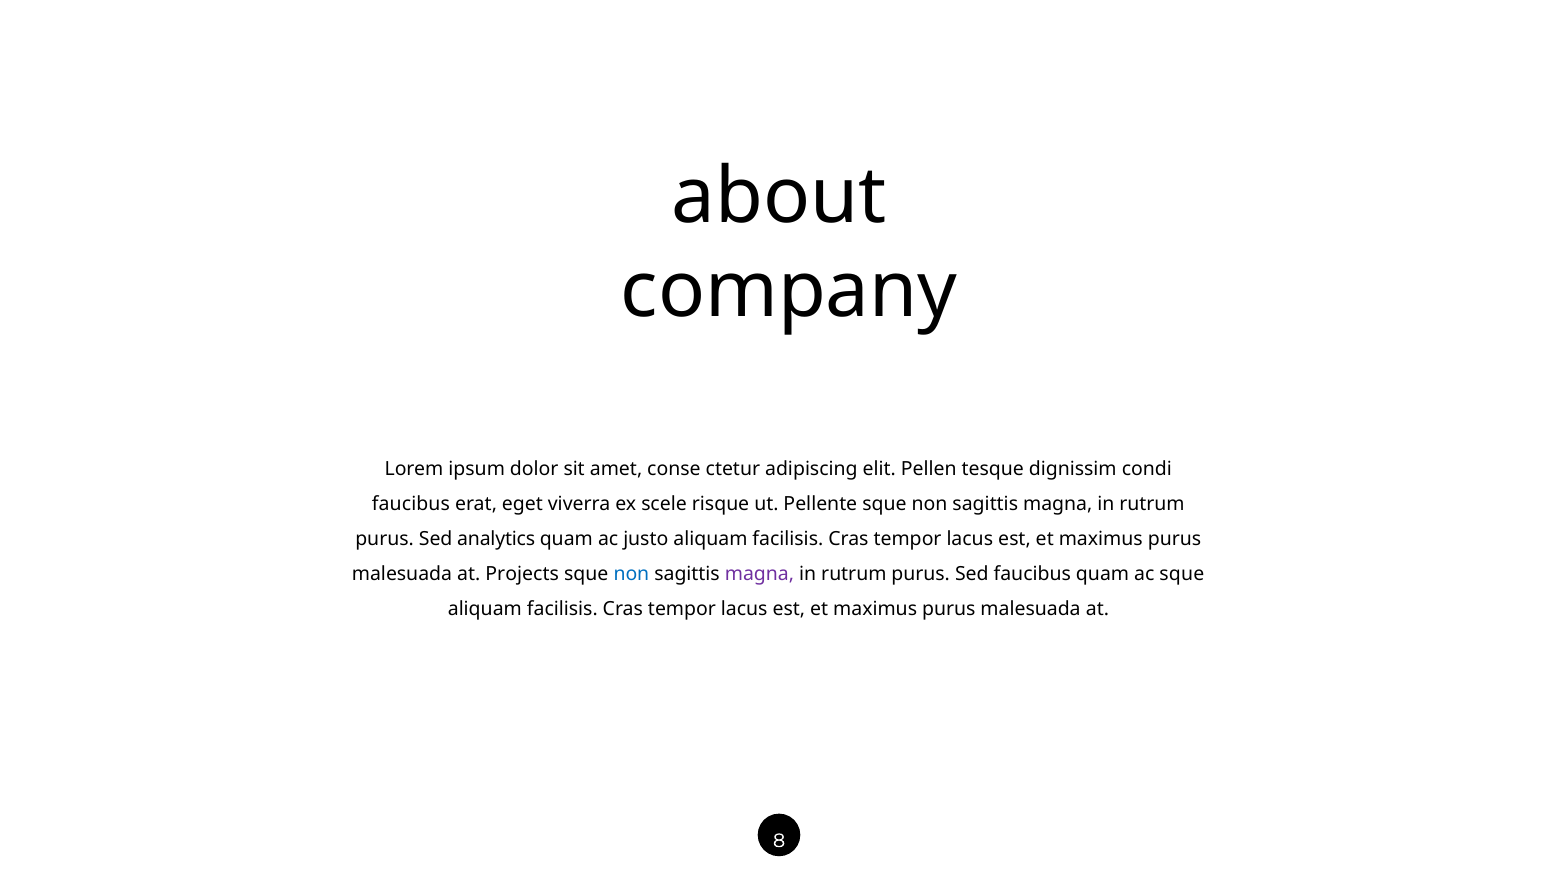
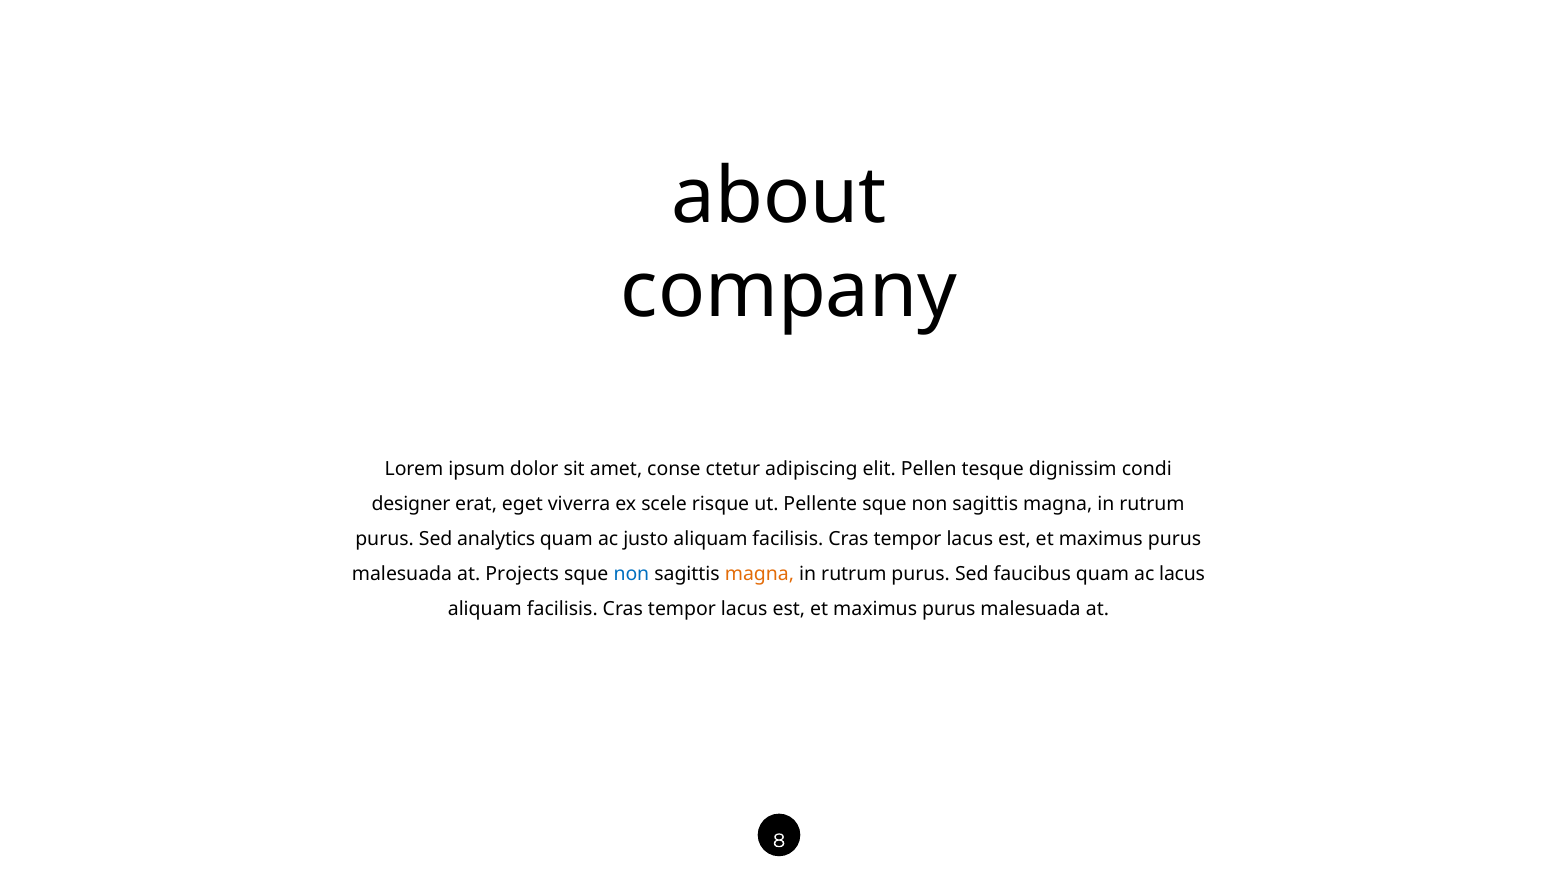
faucibus: faucibus -> designer (411, 504)
magna colour: purple -> orange (759, 574)
ac sque: sque -> lacus (1182, 574)
